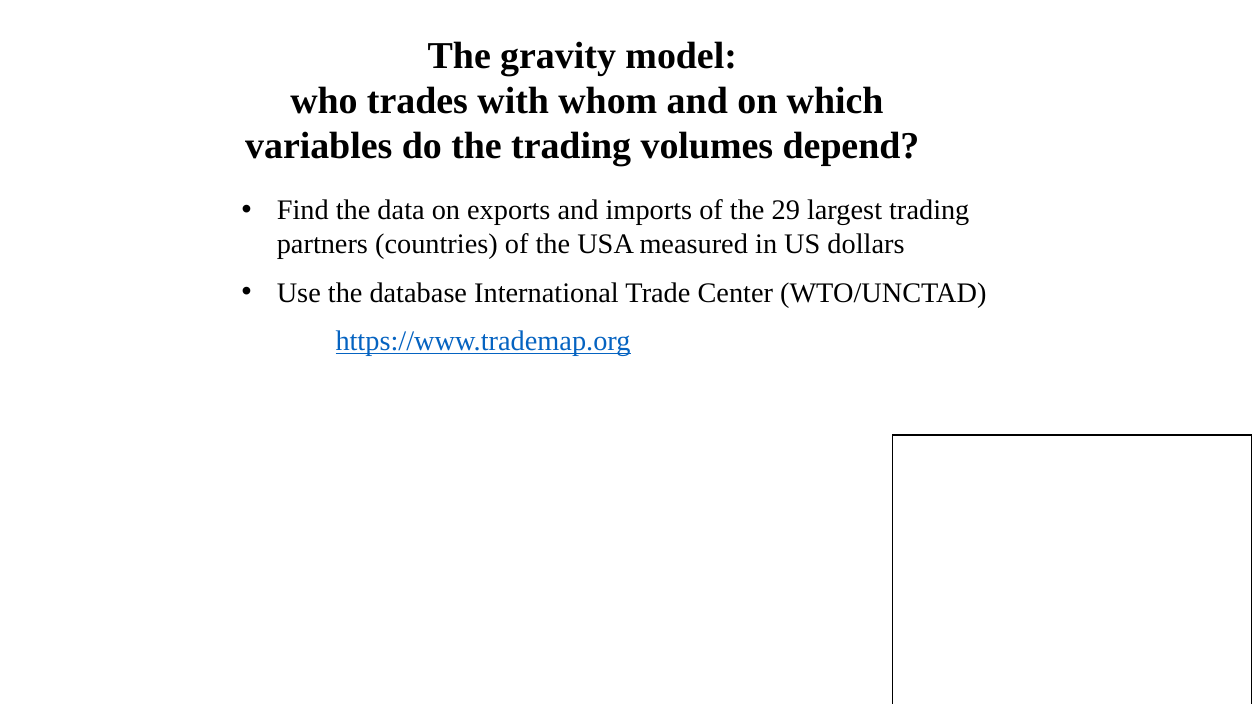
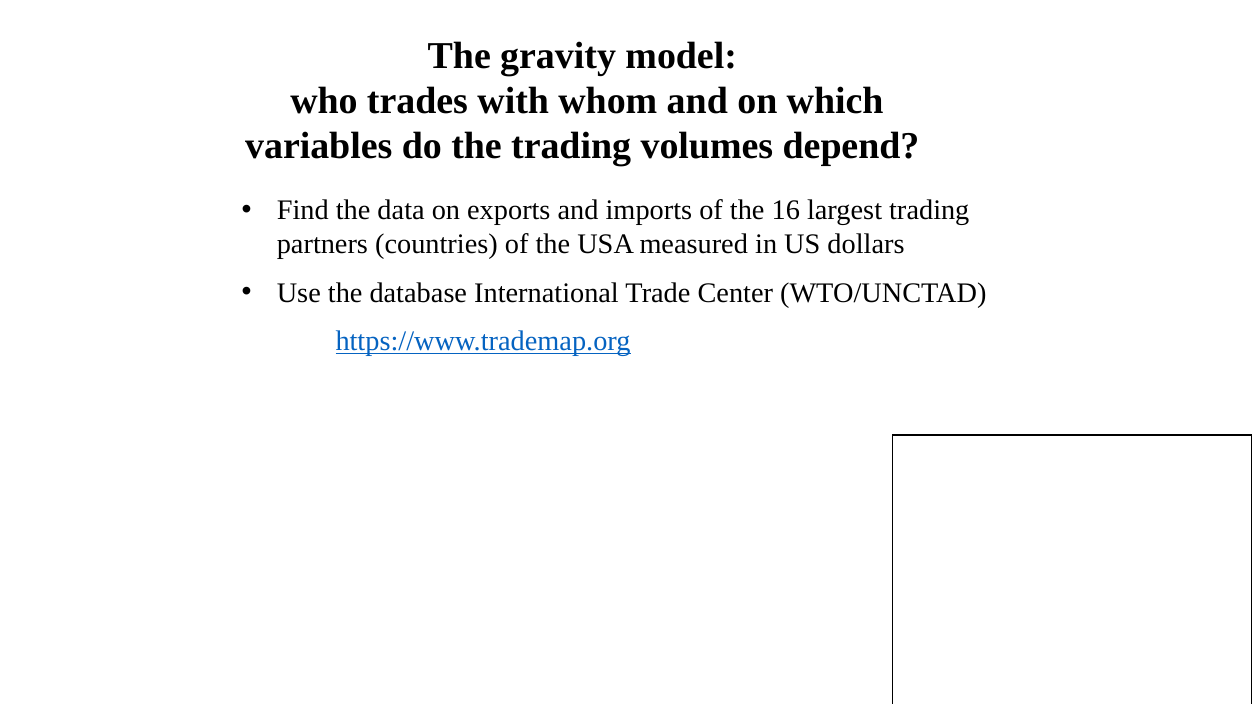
29: 29 -> 16 (786, 211)
